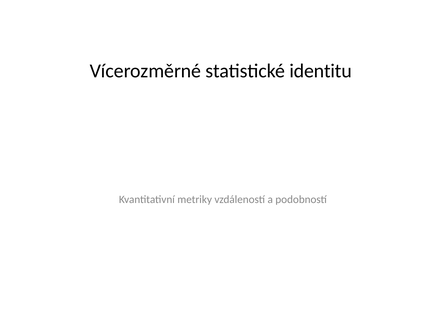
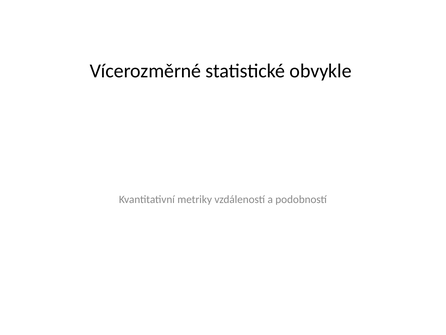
identitu: identitu -> obvykle (321, 71)
